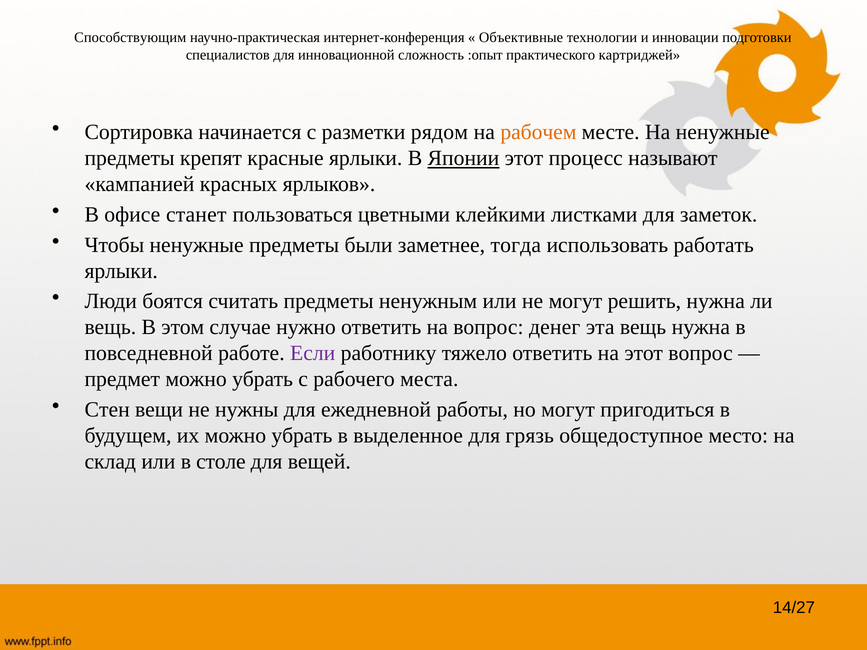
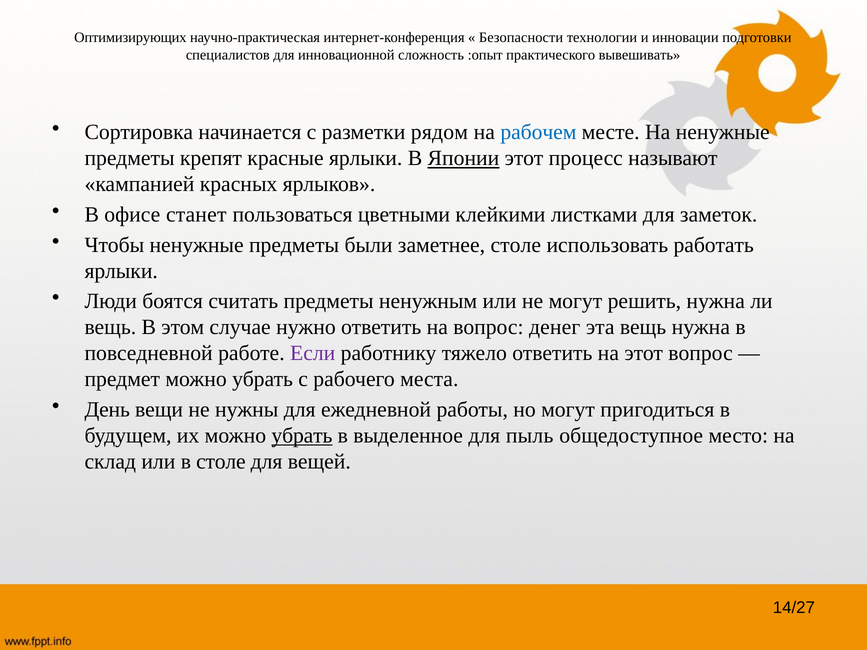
Способствующим: Способствующим -> Оптимизирующих (130, 37)
Объективные: Объективные -> Безопасности (521, 37)
картриджей: картриджей -> вывешивать (639, 55)
рабочем colour: orange -> blue (538, 132)
заметнее тогда: тогда -> столе (516, 245)
Стен: Стен -> День (107, 410)
убрать underline: none -> present (302, 436)
грязь: грязь -> пыль (530, 436)
